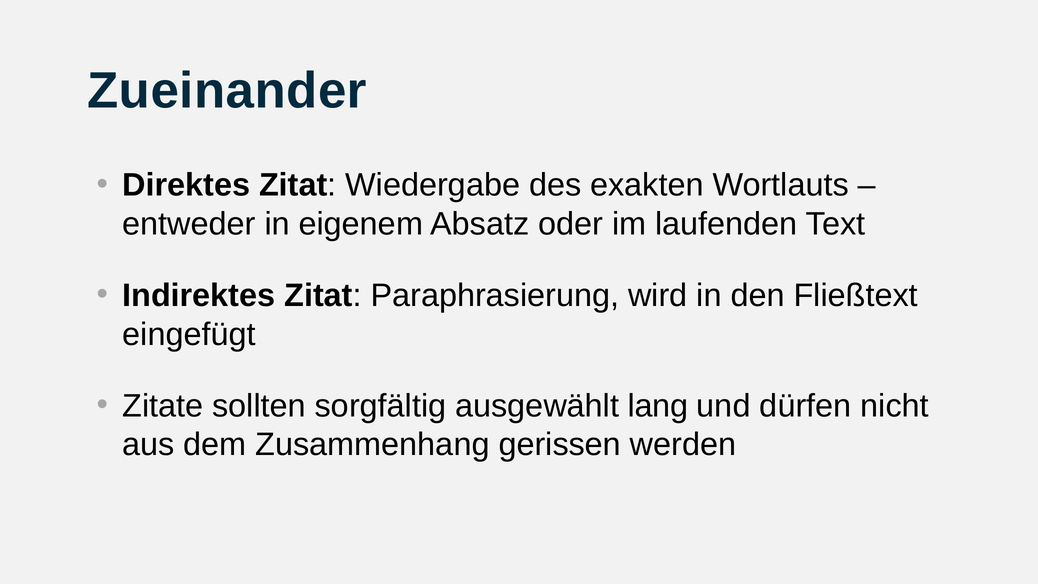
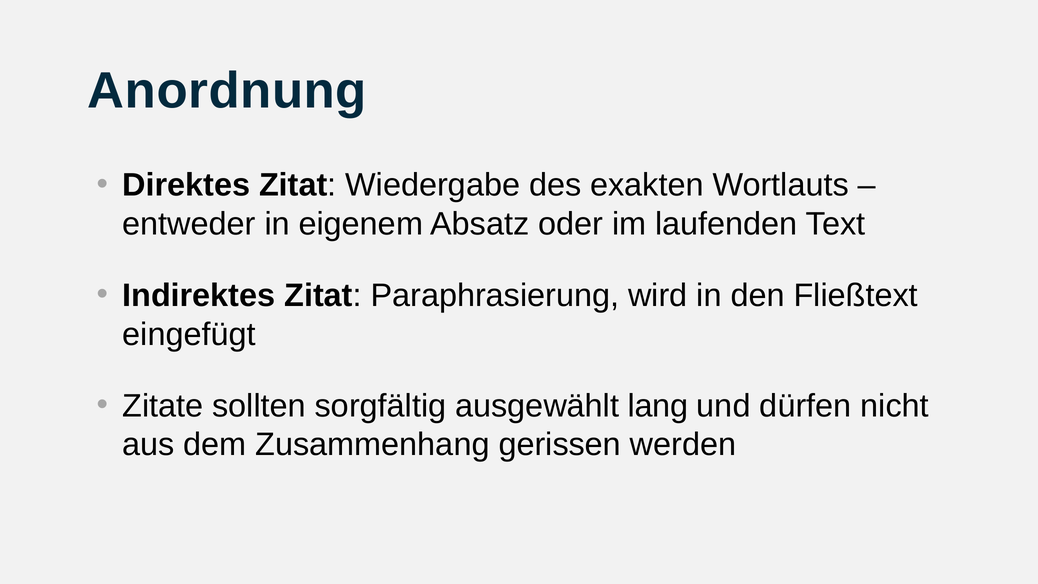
Zueinander: Zueinander -> Anordnung (227, 91)
